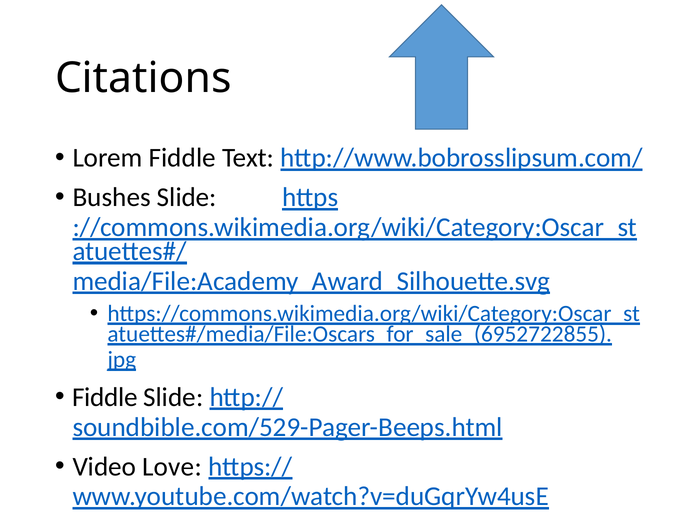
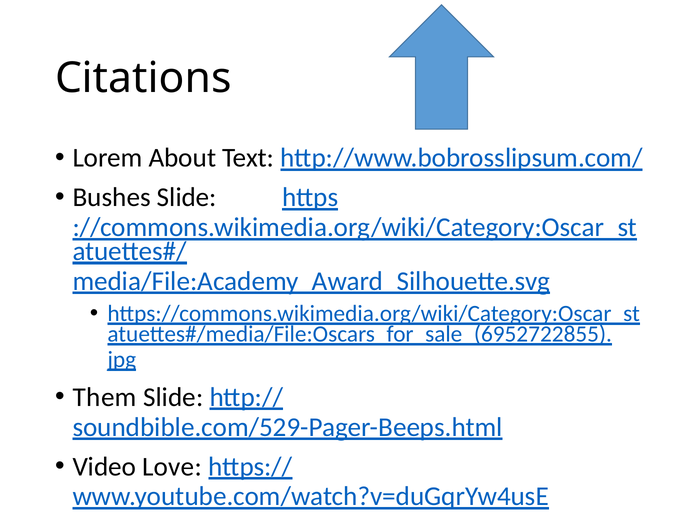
Lorem Fiddle: Fiddle -> About (182, 158)
Fiddle: Fiddle -> Them (105, 397)
